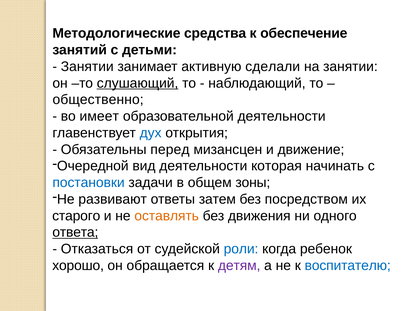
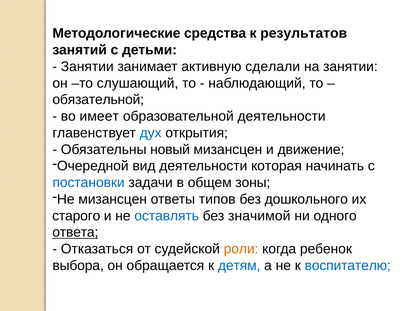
обеспечение: обеспечение -> результатов (304, 33)
слушающий underline: present -> none (138, 83)
общественно: общественно -> обязательной (98, 100)
перед: перед -> новый (170, 149)
Не развивают: развивают -> мизансцен (113, 199)
затем: затем -> типов (217, 199)
посредством: посредством -> дошкольного (306, 199)
оставлять colour: orange -> blue (167, 215)
движения: движения -> значимой (259, 215)
роли colour: blue -> orange (241, 249)
хорошо: хорошо -> выбора (78, 265)
детям colour: purple -> blue (239, 265)
